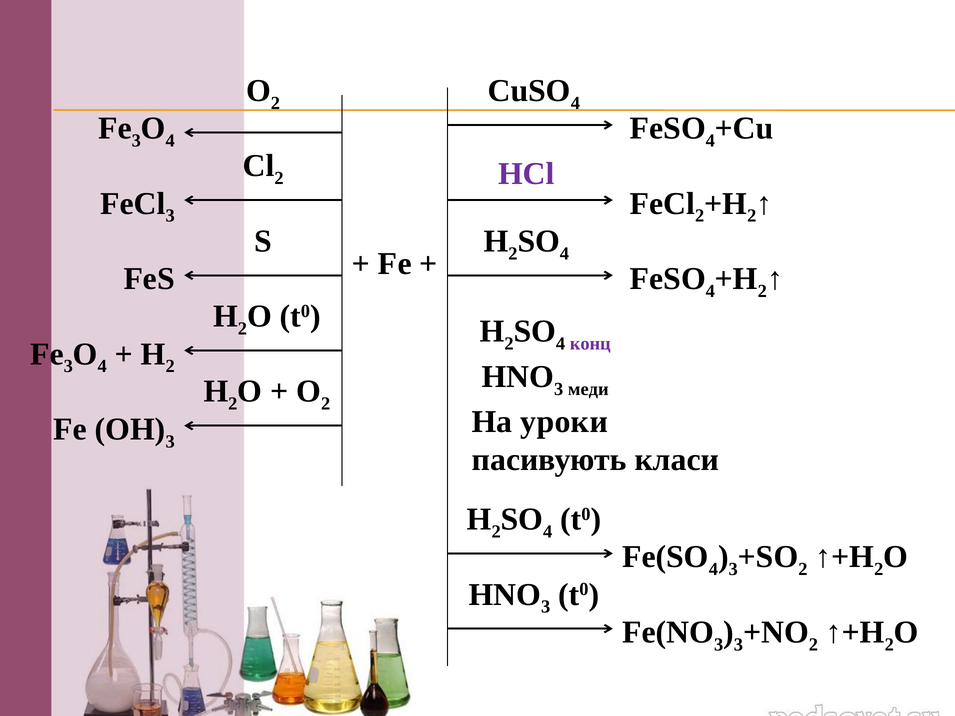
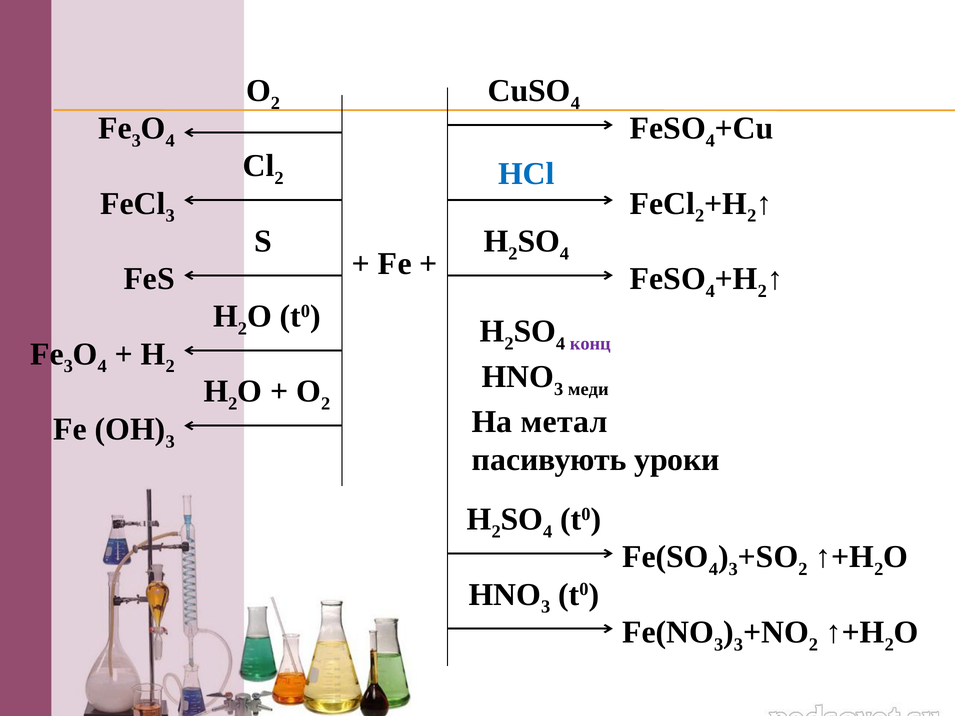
HCl colour: purple -> blue (526, 174)
уроки: уроки -> метал (564, 422)
класи: класи -> уроки (677, 460)
